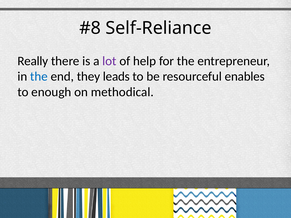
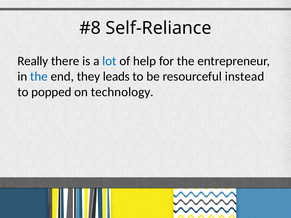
lot colour: purple -> blue (109, 61)
enables: enables -> instead (245, 77)
enough: enough -> popped (51, 92)
methodical: methodical -> technology (122, 92)
